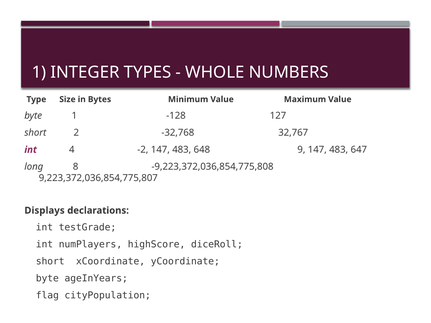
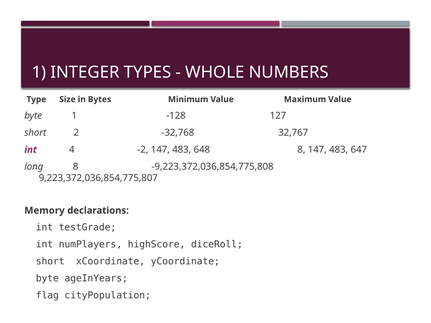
648 9: 9 -> 8 (301, 150)
Displays: Displays -> Memory (45, 211)
